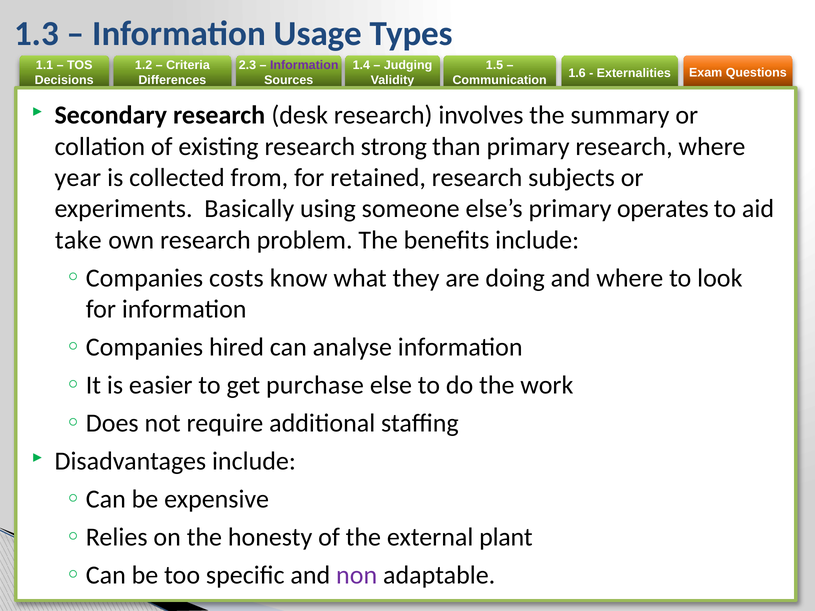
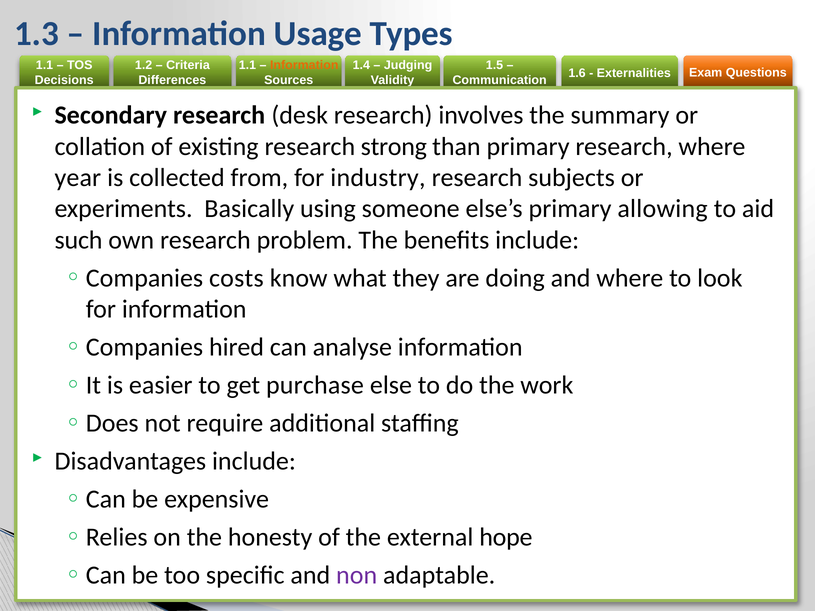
2.3: 2.3 -> 1.1 (247, 65)
Information colour: purple -> orange (304, 65)
retained: retained -> industry (378, 178)
operates: operates -> allowing (663, 209)
take: take -> such (79, 240)
plant: plant -> hope (506, 538)
